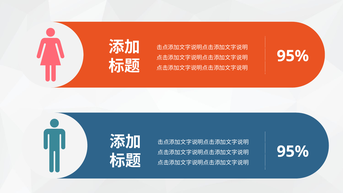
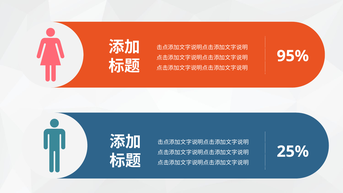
95%: 95% -> 25% (293, 151)
